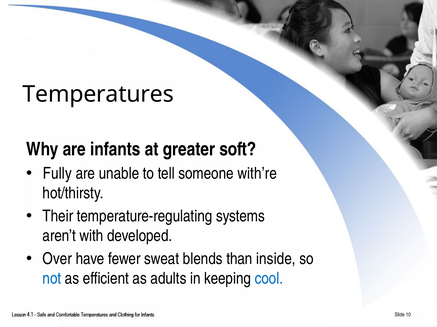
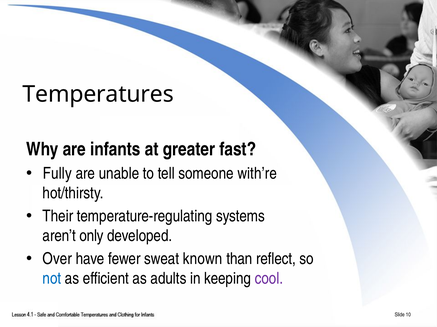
soft: soft -> fast (238, 150)
with: with -> only (92, 236)
blends: blends -> known (203, 259)
inside: inside -> reflect (276, 259)
cool colour: blue -> purple (269, 279)
